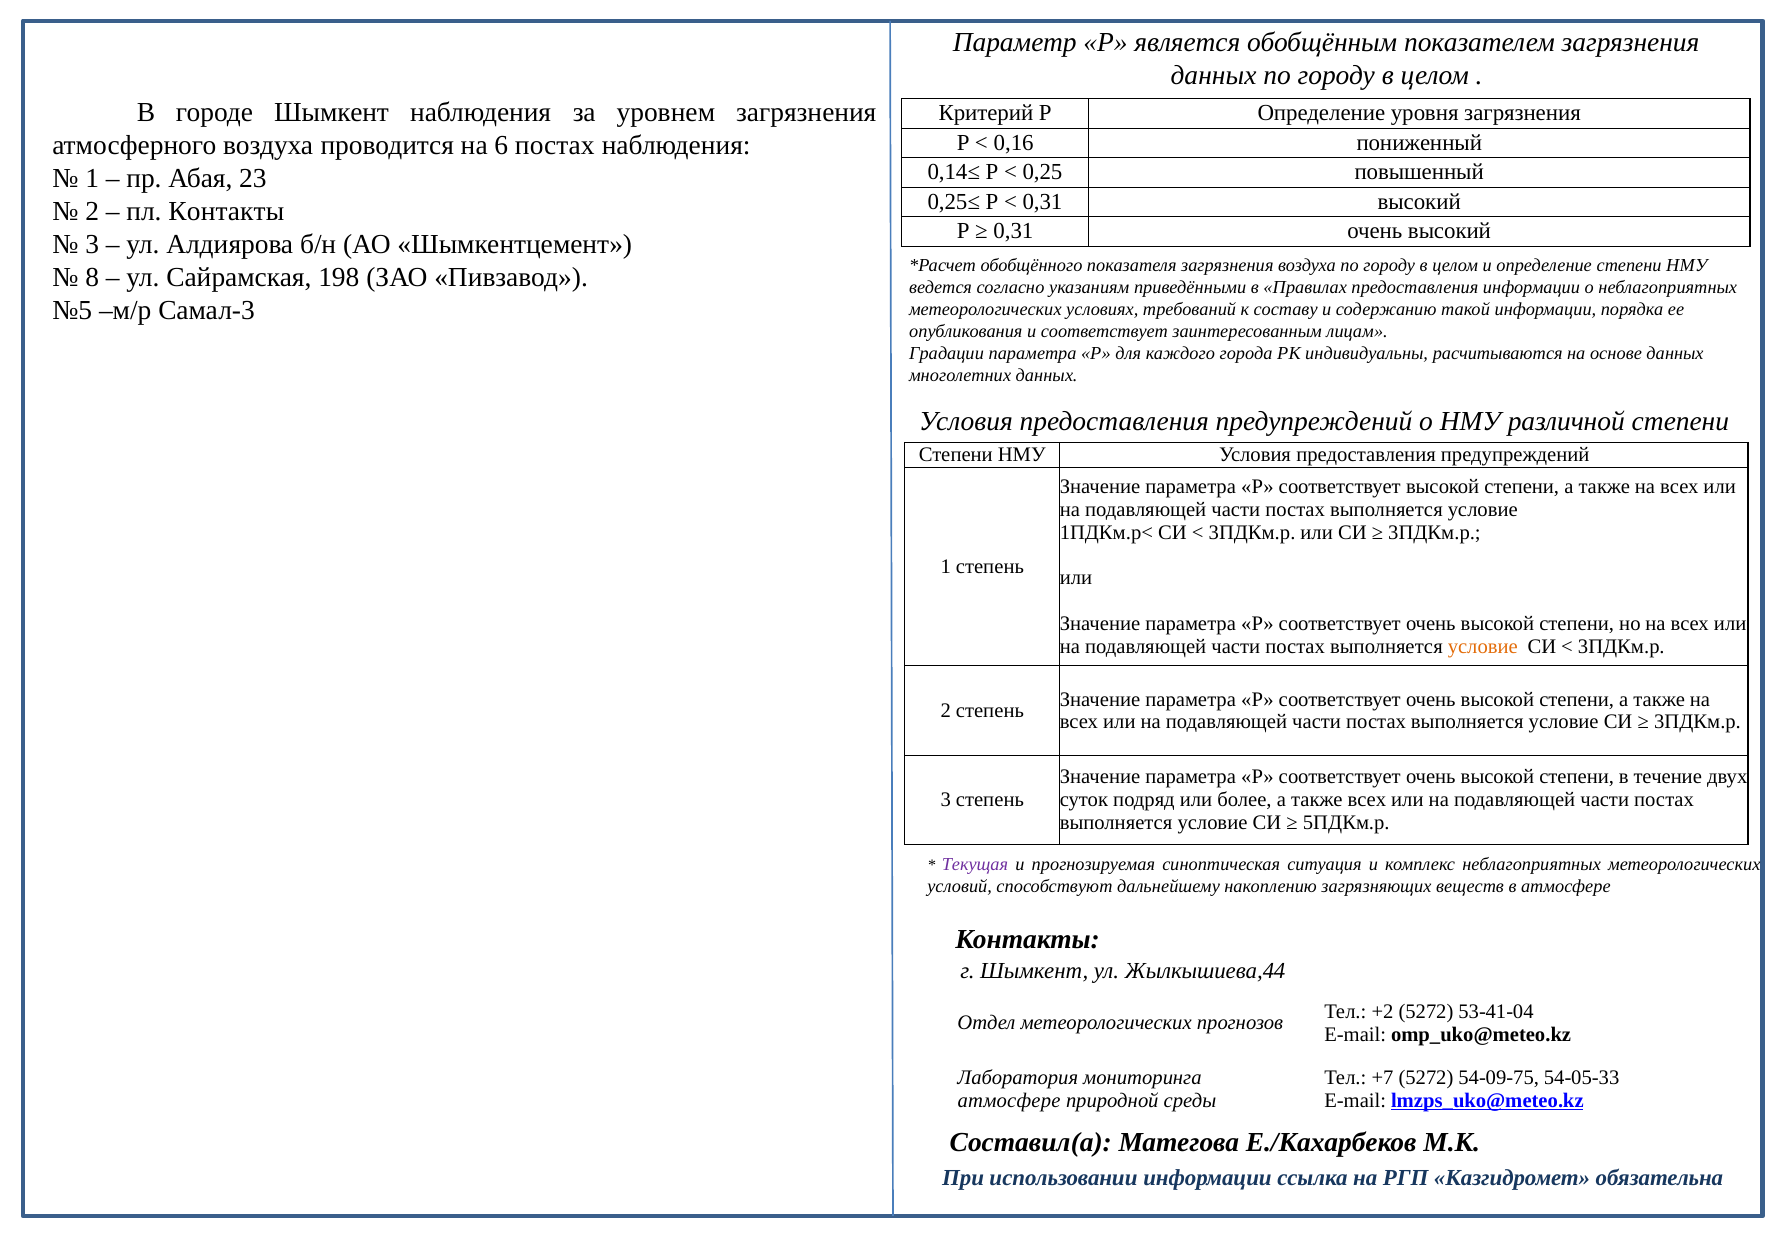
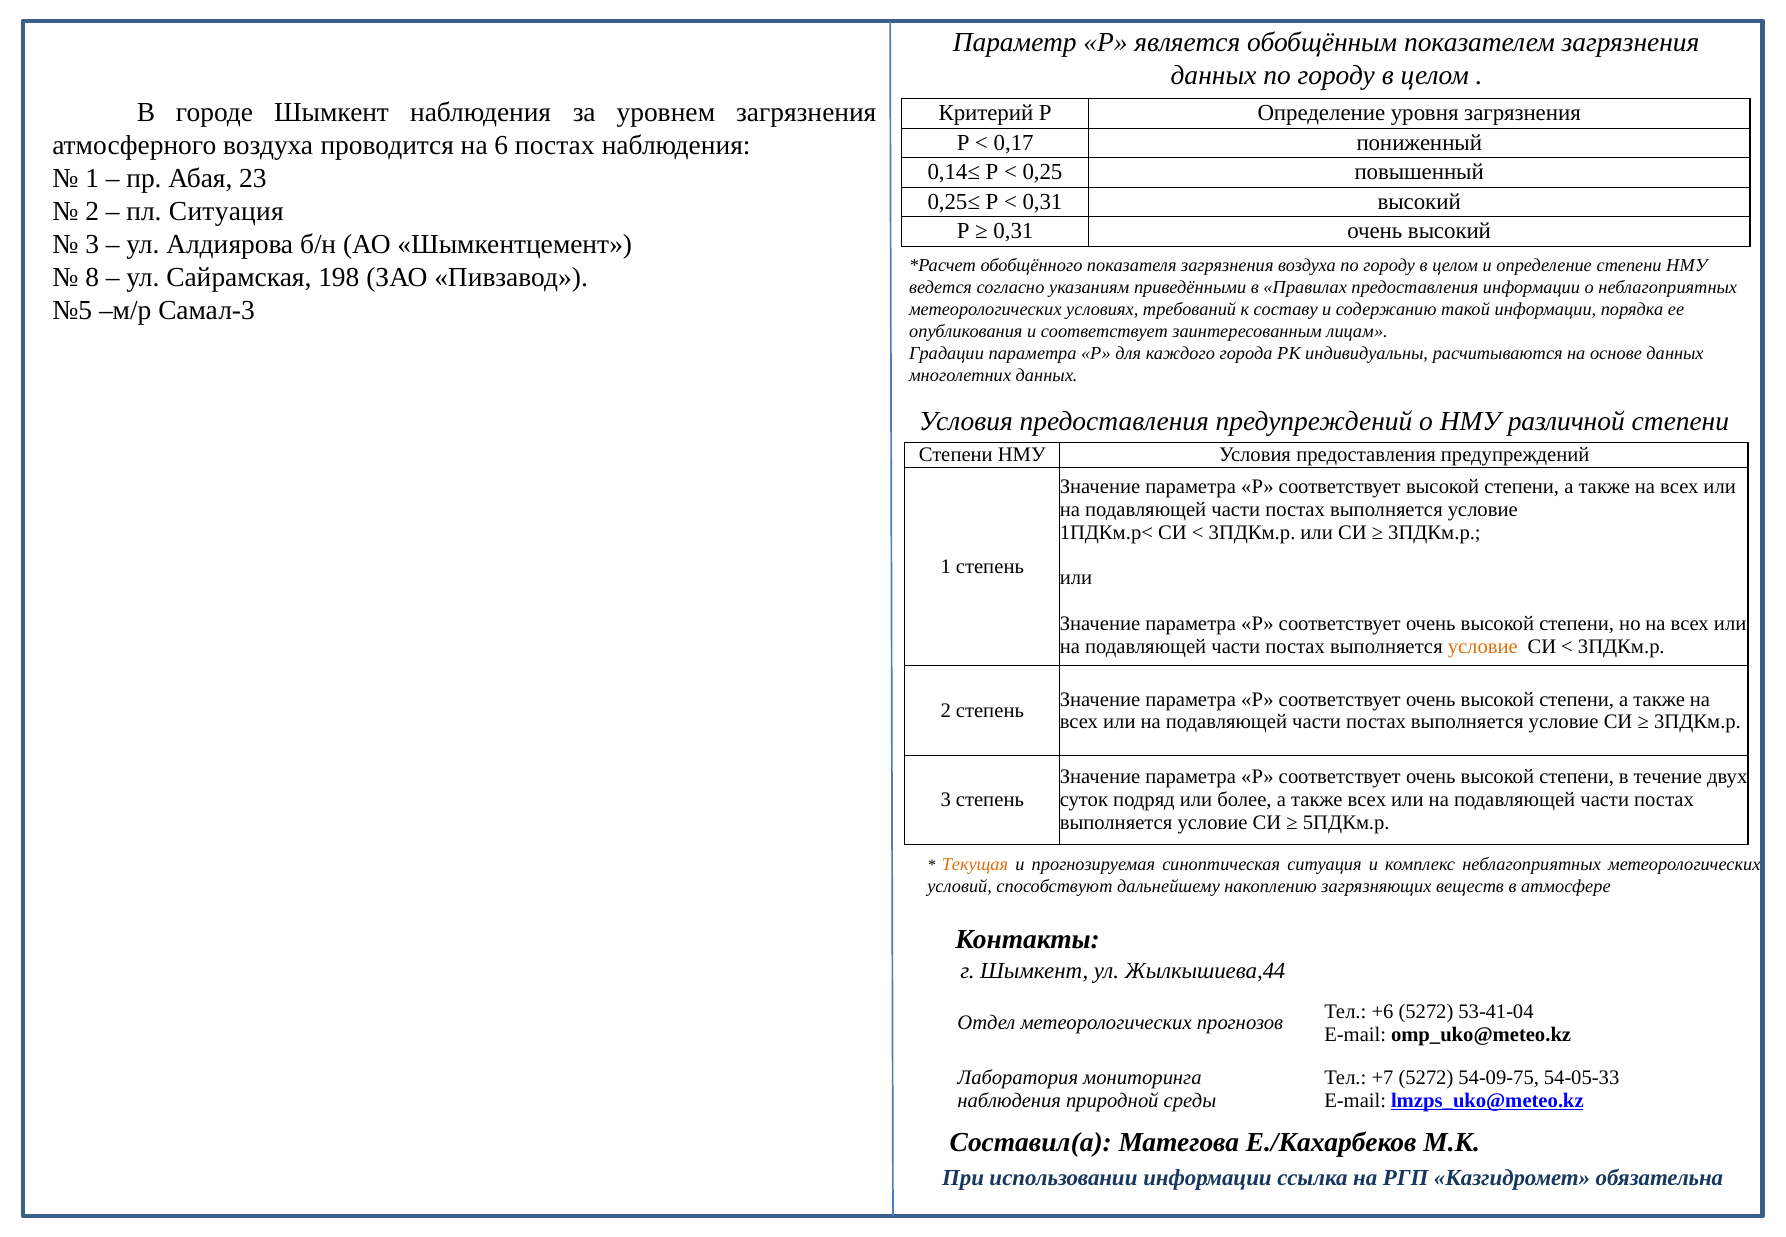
0,16: 0,16 -> 0,17 (1014, 143)
пл Контакты: Контакты -> Ситуация (226, 211)
Текущая colour: purple -> orange (975, 864)
+2: +2 -> +6 (1383, 1011)
атмосфере: атмосфере -> наблюдения (1009, 1100)
